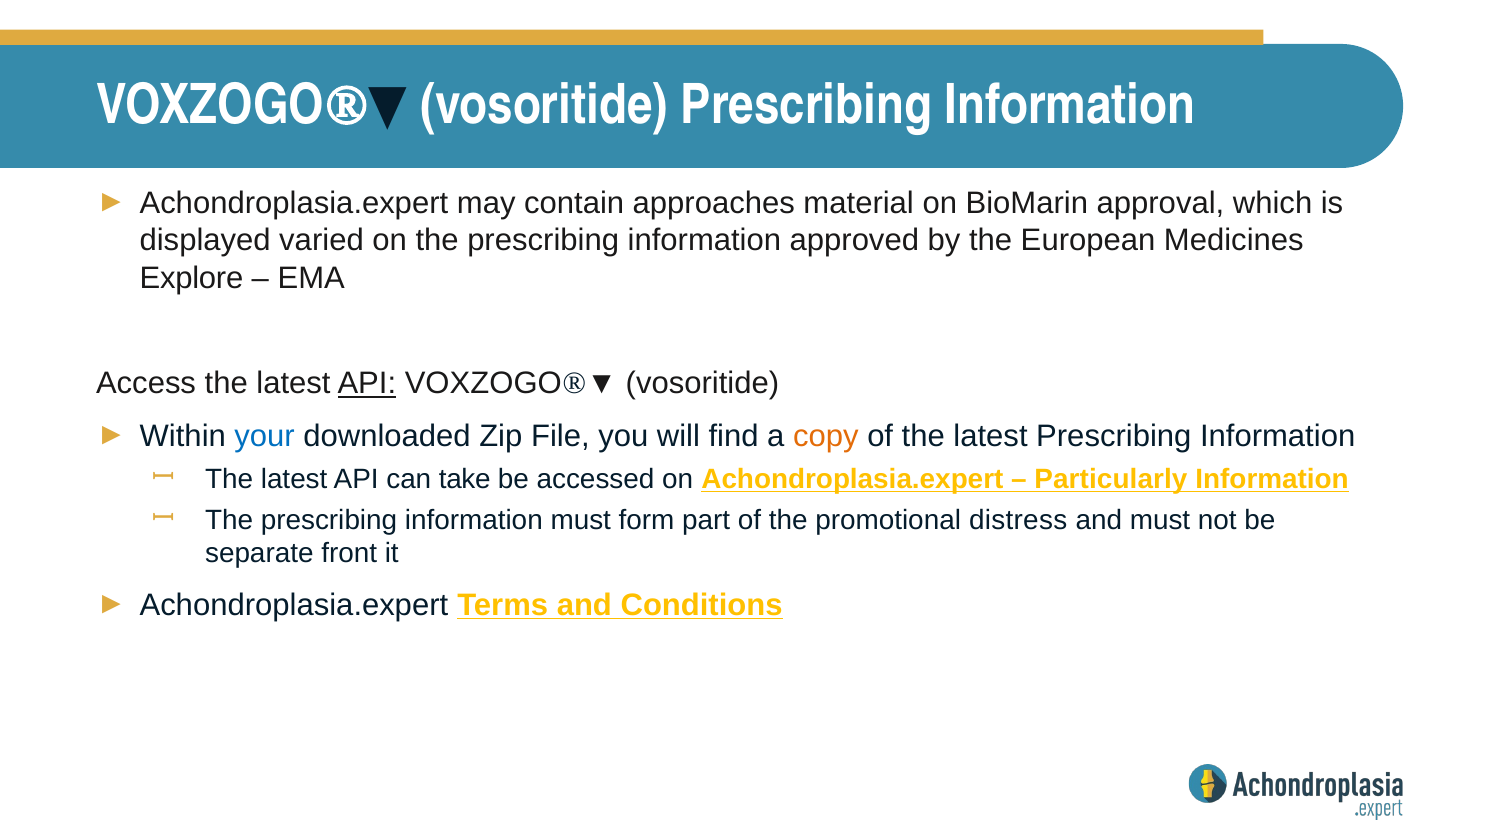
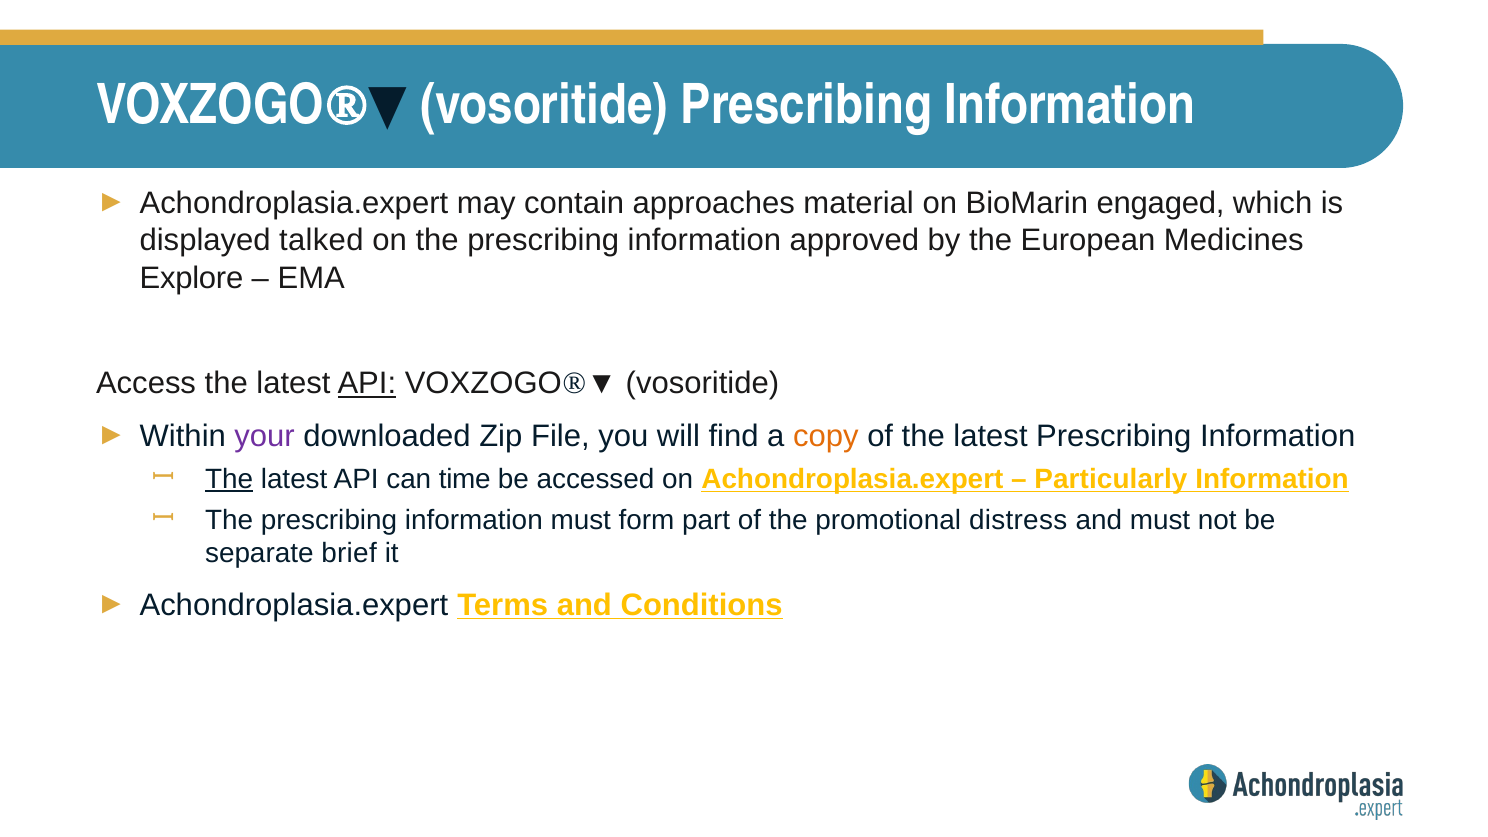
approval: approval -> engaged (1161, 203)
varied: varied -> talked (321, 241)
your colour: blue -> purple (265, 436)
The underline: none -> present (229, 479)
take: take -> time (465, 479)
front: front -> brief (349, 554)
